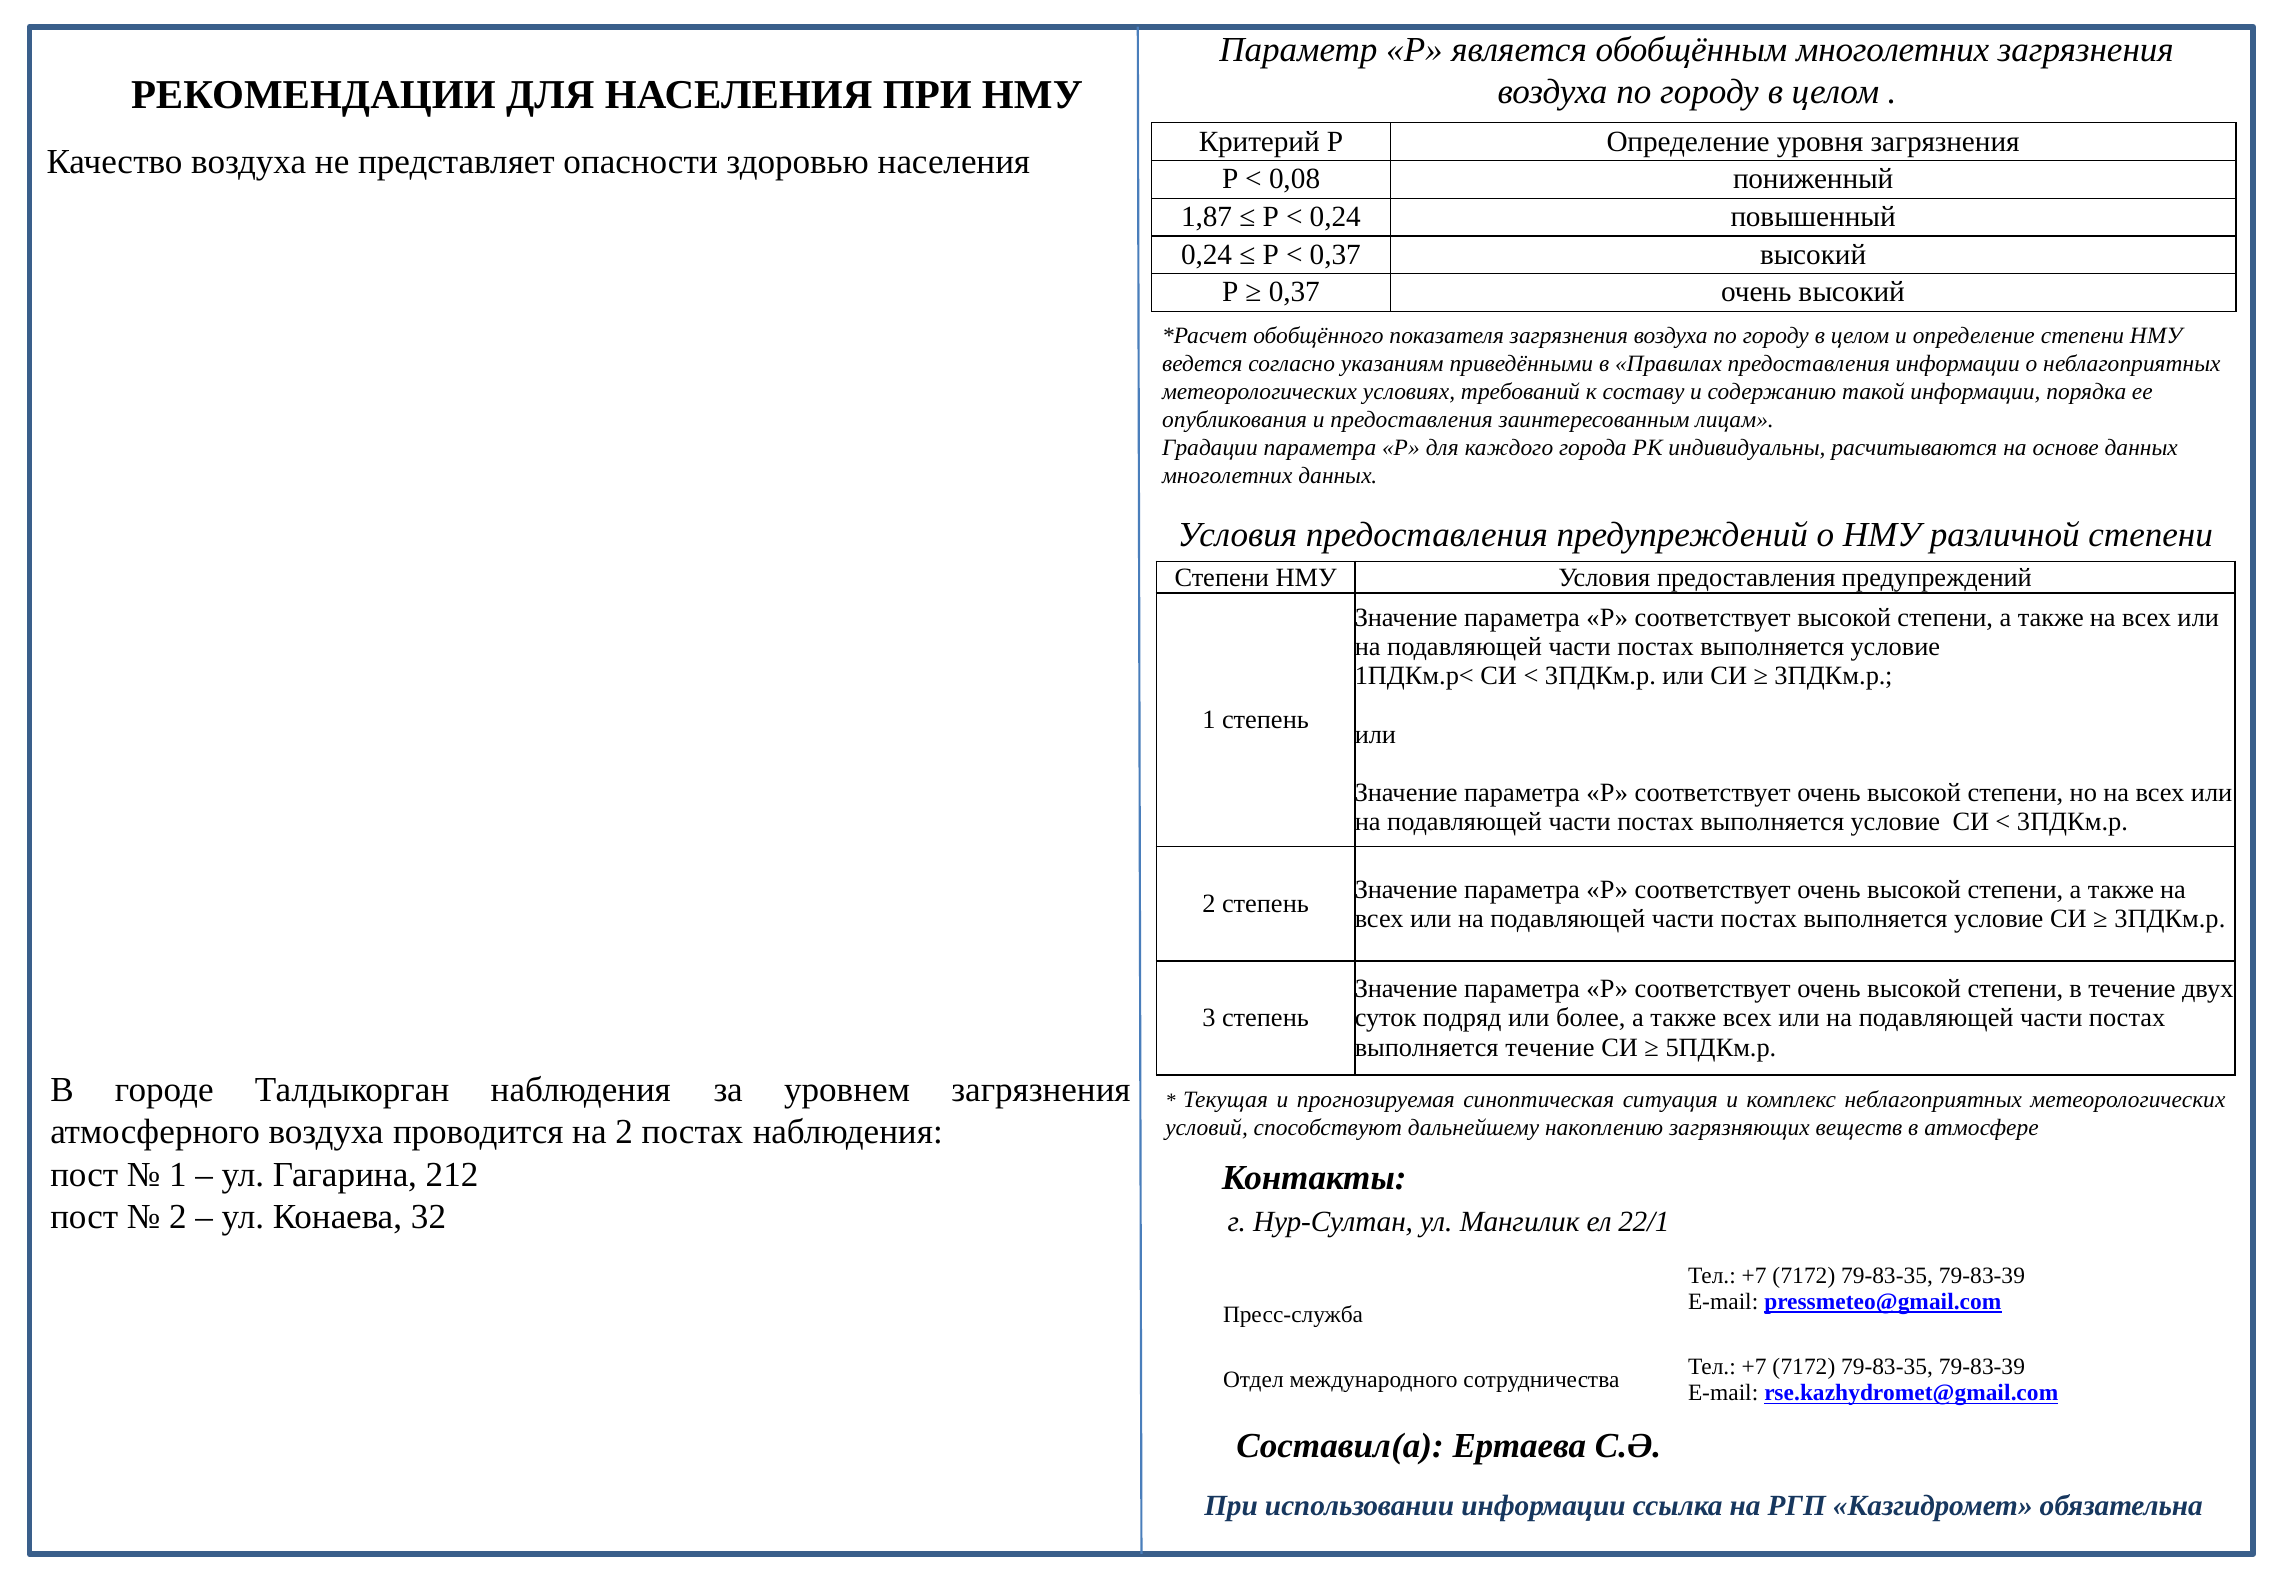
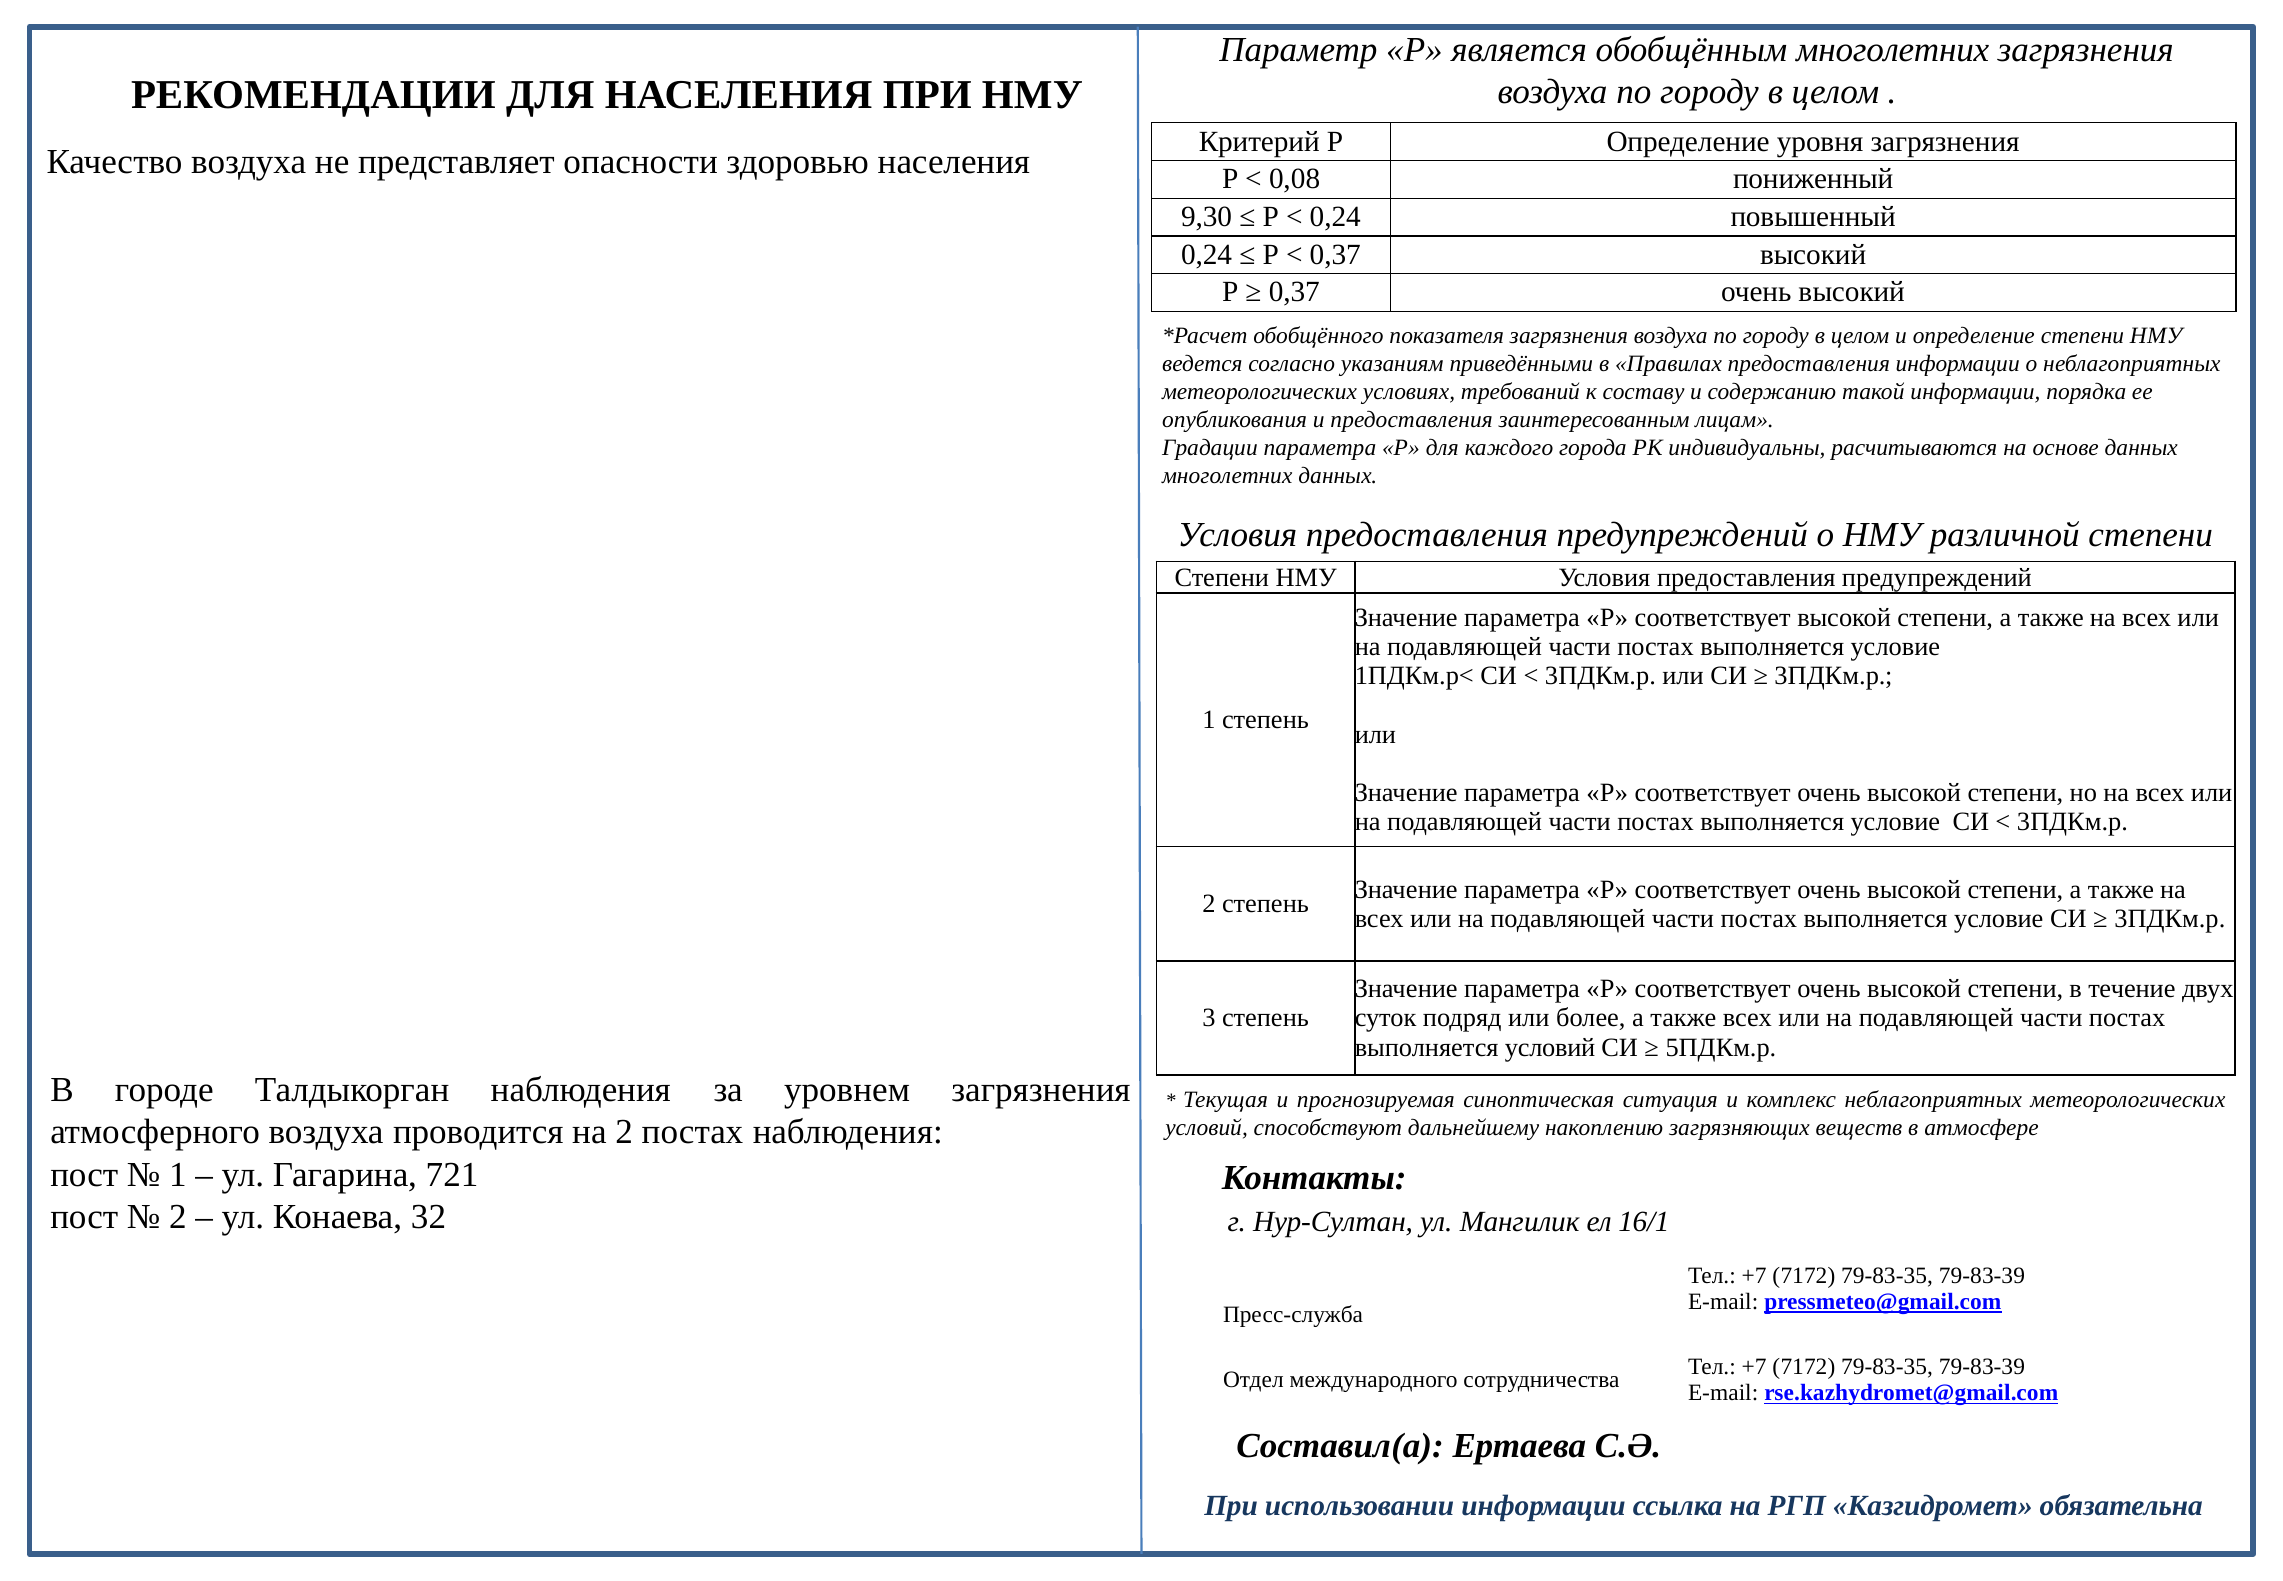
1,87: 1,87 -> 9,30 (1207, 217)
выполняется течение: течение -> условий (1550, 1047)
212: 212 -> 721 (452, 1174)
22/1: 22/1 -> 16/1 (1644, 1222)
